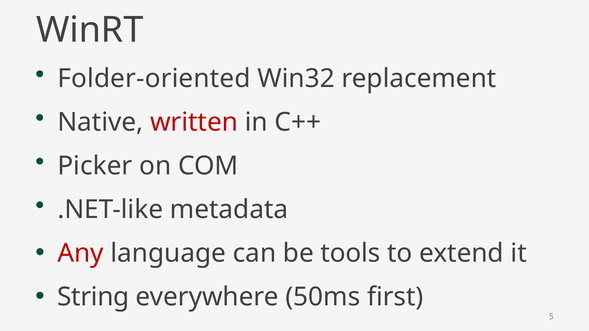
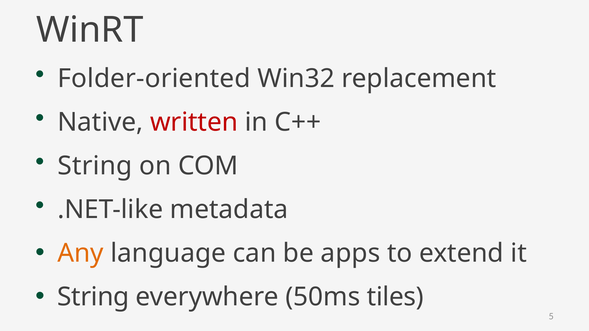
Picker: Picker -> String (95, 166)
Any colour: red -> orange (81, 254)
tools: tools -> apps (350, 254)
first: first -> tiles (395, 297)
